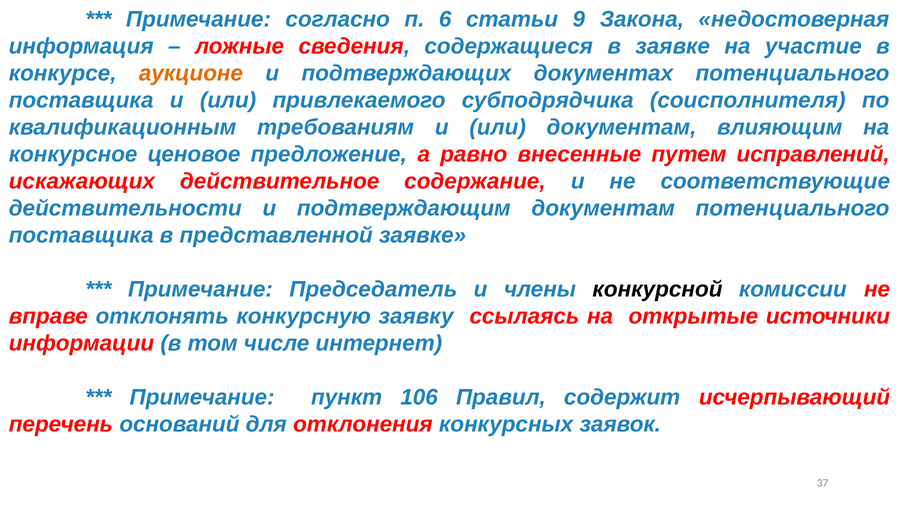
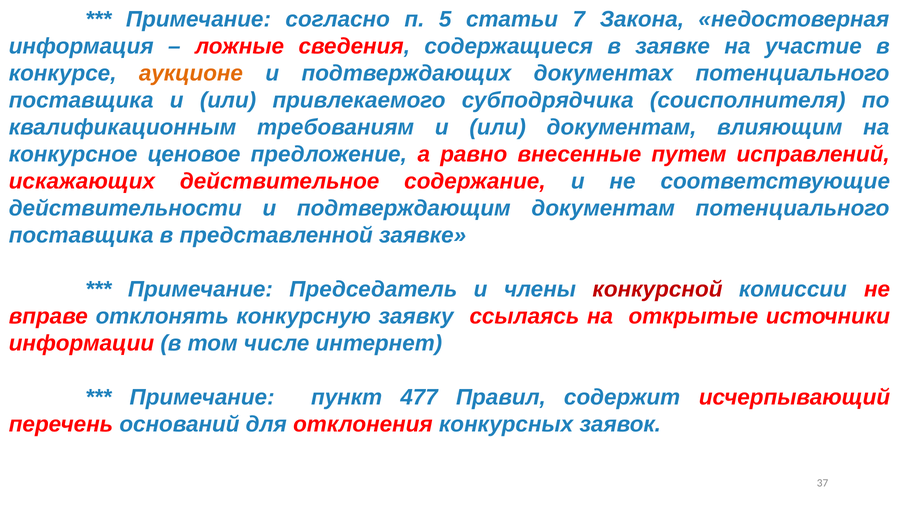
6: 6 -> 5 (445, 19)
9: 9 -> 7 (579, 19)
конкурсной colour: black -> red (657, 289)
106: 106 -> 477 (419, 397)
